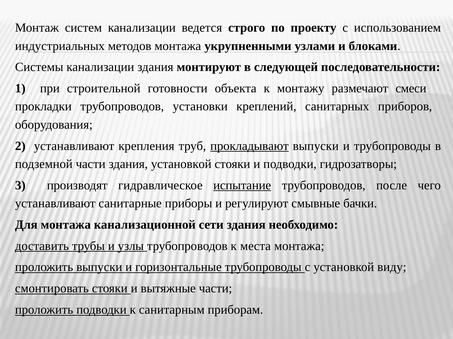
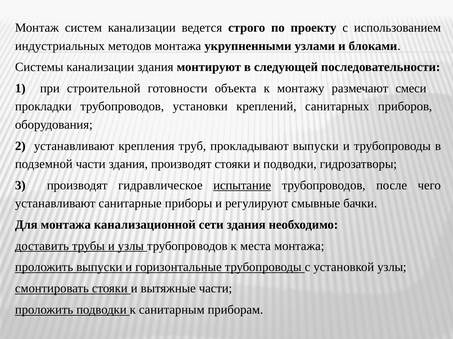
прокладывают underline: present -> none (250, 146)
здания установкой: установкой -> производят (181, 164)
установкой виду: виду -> узлы (392, 268)
